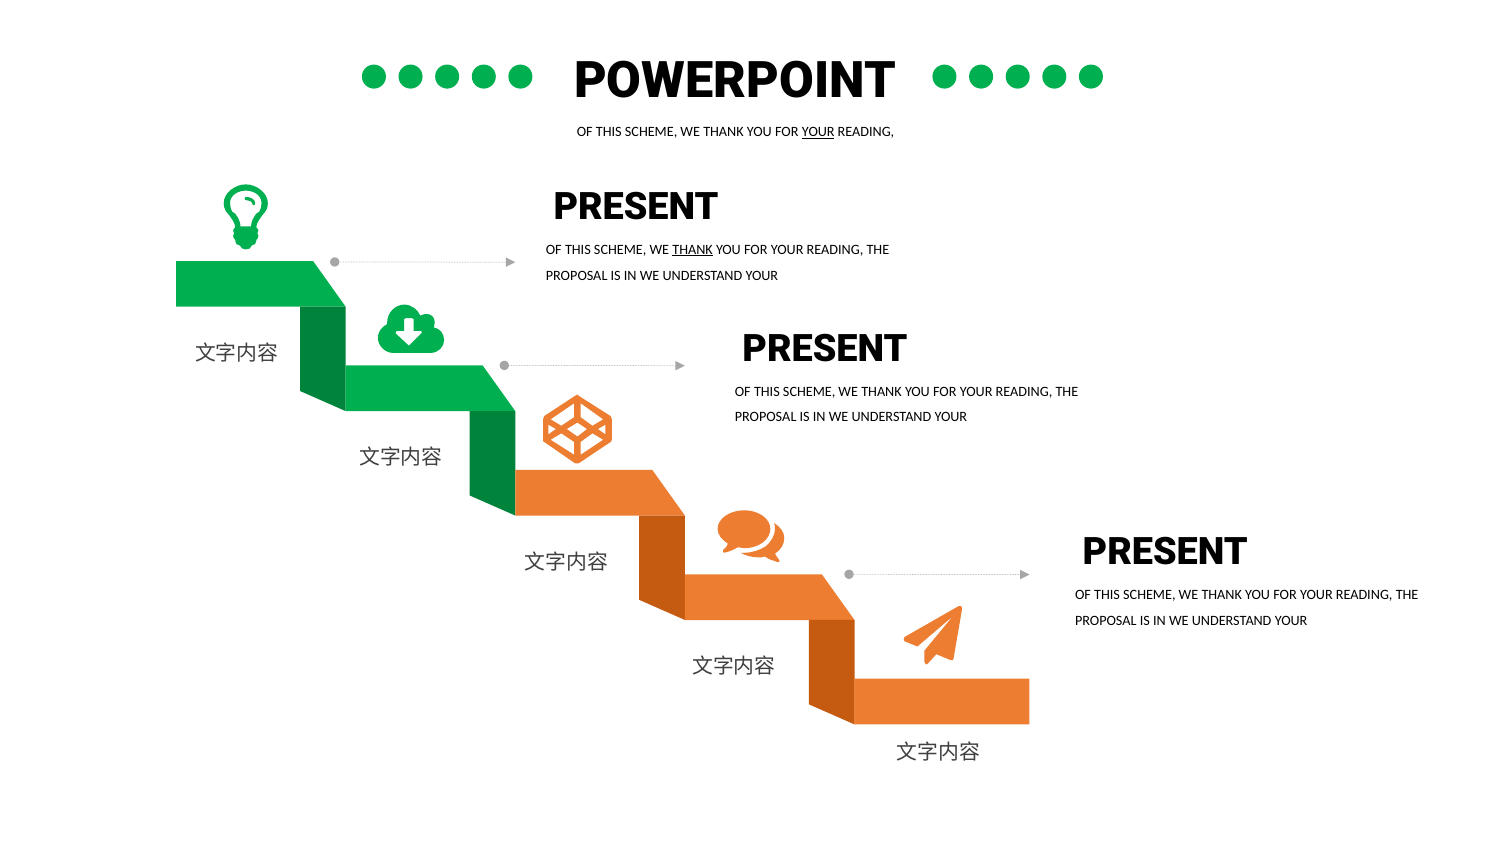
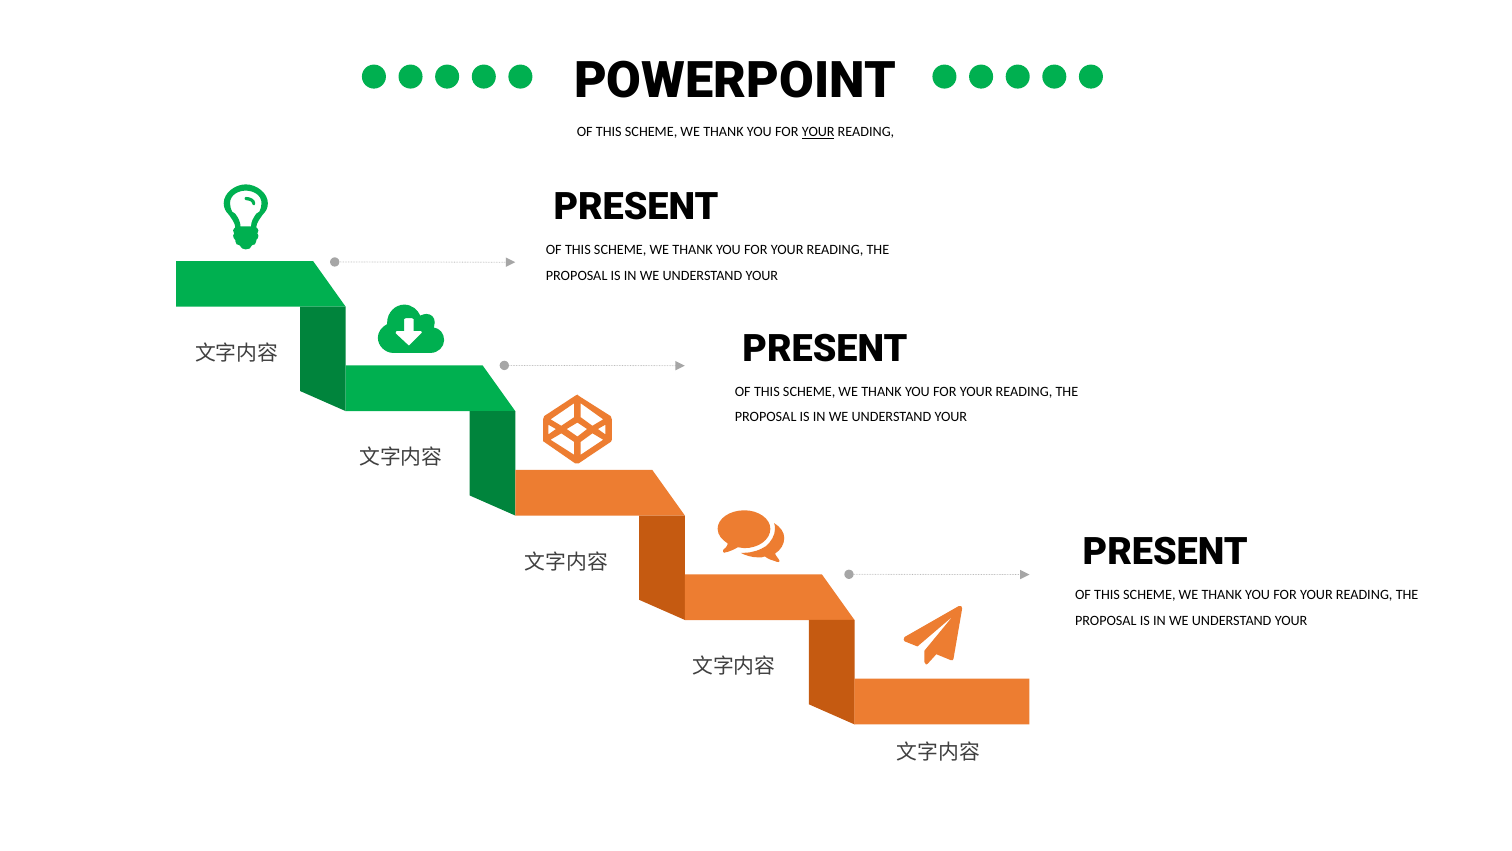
THANK underline: present -> none (693, 250)
